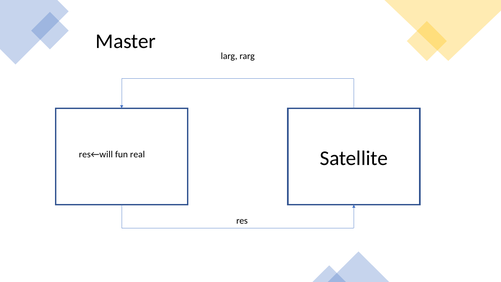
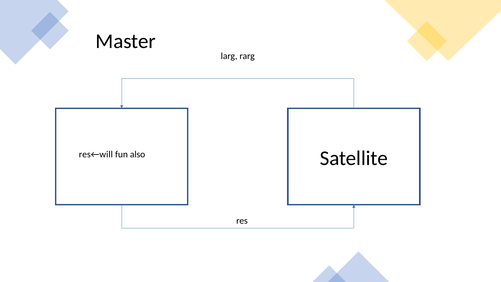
real: real -> also (138, 154)
